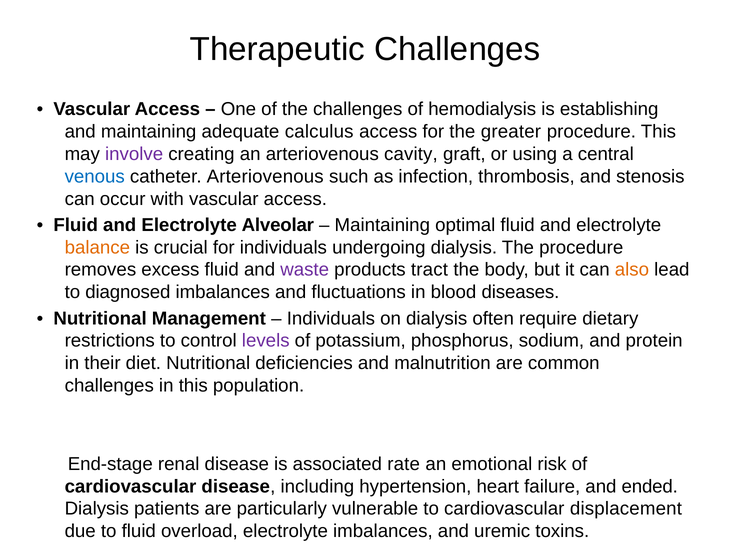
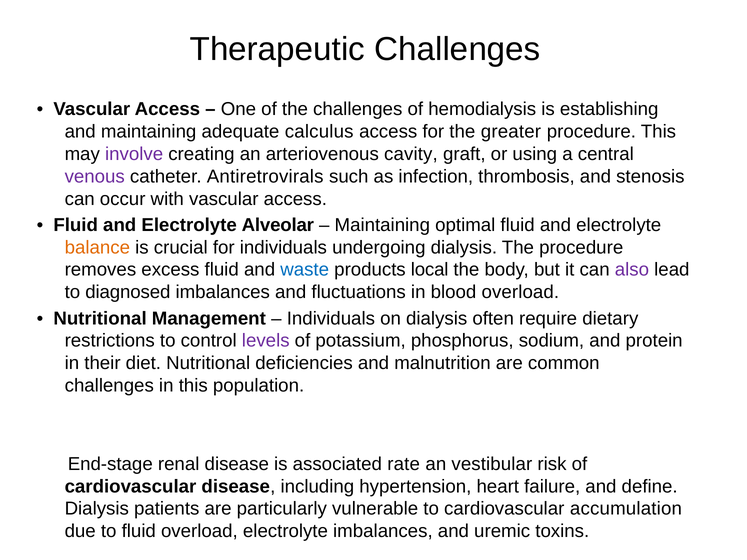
venous colour: blue -> purple (95, 177)
catheter Arteriovenous: Arteriovenous -> Antiretrovirals (265, 177)
waste colour: purple -> blue (305, 270)
tract: tract -> local (430, 270)
also colour: orange -> purple (632, 270)
blood diseases: diseases -> overload (520, 292)
emotional: emotional -> vestibular (492, 464)
ended: ended -> define (650, 487)
displacement: displacement -> accumulation (626, 509)
